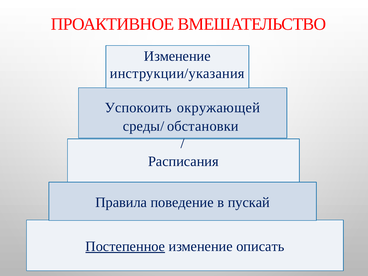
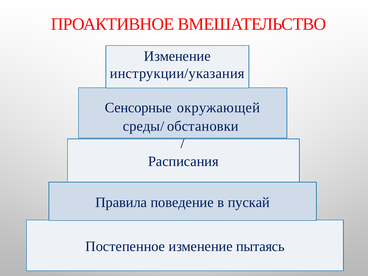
Успокоить: Успокоить -> Сенсорные (138, 108)
Постепенное underline: present -> none (125, 246)
описать: описать -> пытаясь (260, 246)
